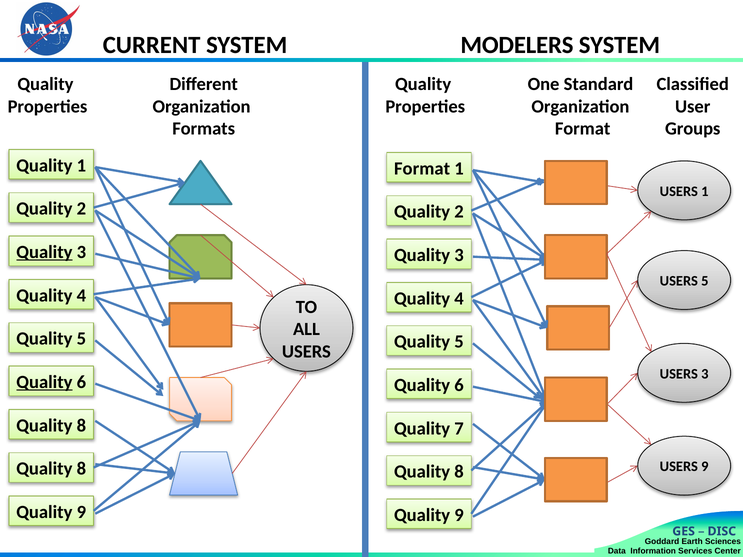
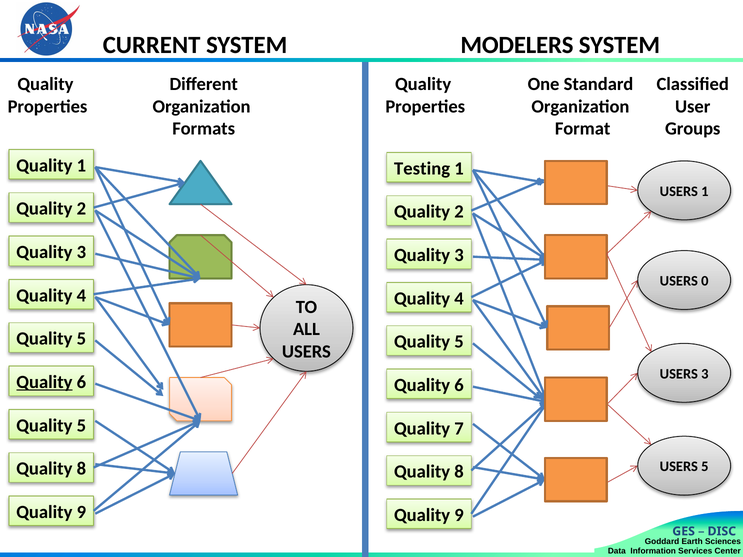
Format: Format -> Testing (422, 169)
Quality underline: present -> none (44, 252)
USERS 5: 5 -> 0 (705, 281)
8: 8 -> 5 (81, 426)
USERS 9: 9 -> 5 (705, 467)
